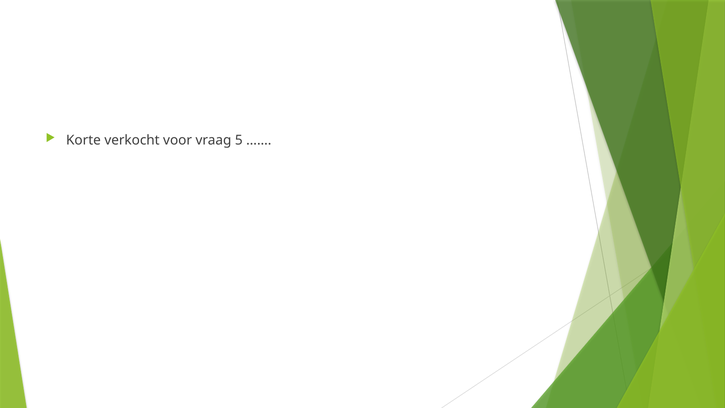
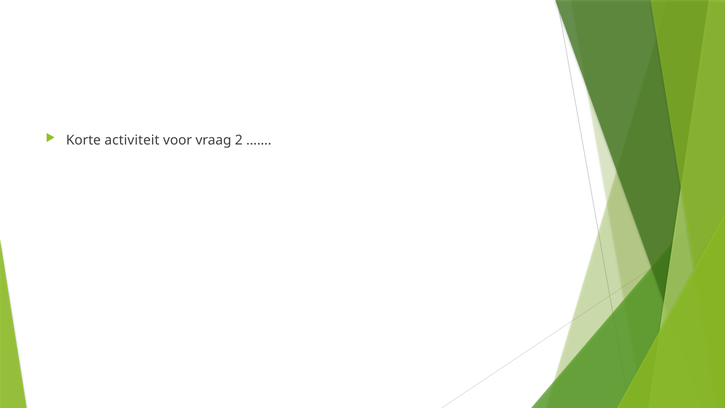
verkocht: verkocht -> activiteit (132, 140)
5: 5 -> 2 (239, 140)
